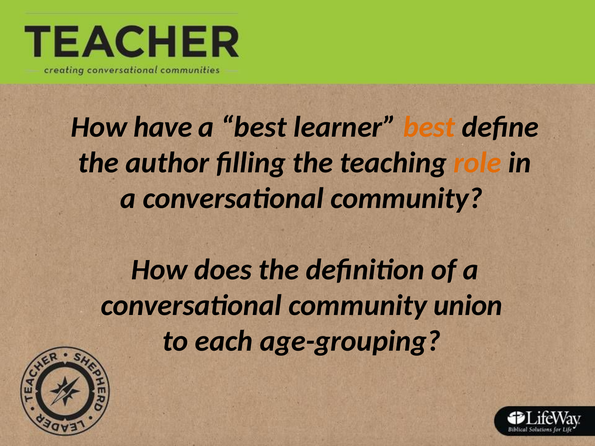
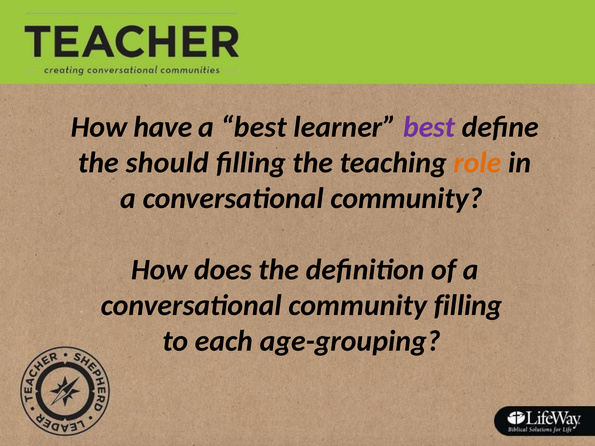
best colour: orange -> purple (429, 127)
author: author -> should (167, 163)
community union: union -> filling (468, 305)
